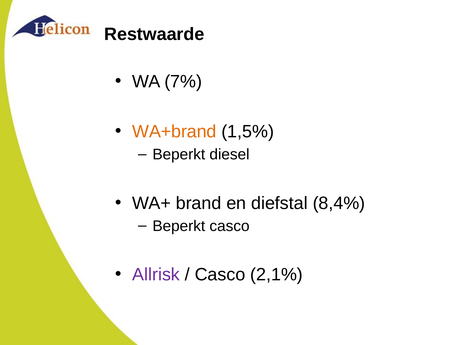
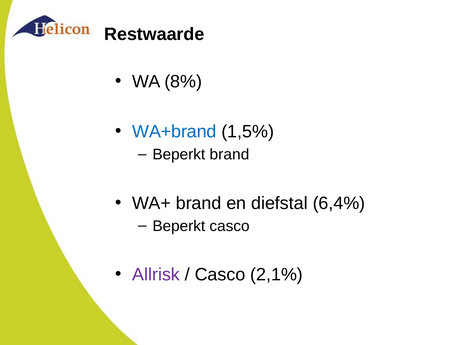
7%: 7% -> 8% (183, 82)
WA+brand colour: orange -> blue (174, 132)
Beperkt diesel: diesel -> brand (229, 155)
8,4%: 8,4% -> 6,4% (339, 203)
